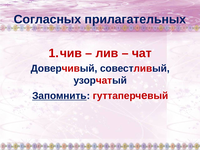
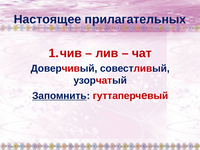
Согласных: Согласных -> Настоящее (47, 19)
